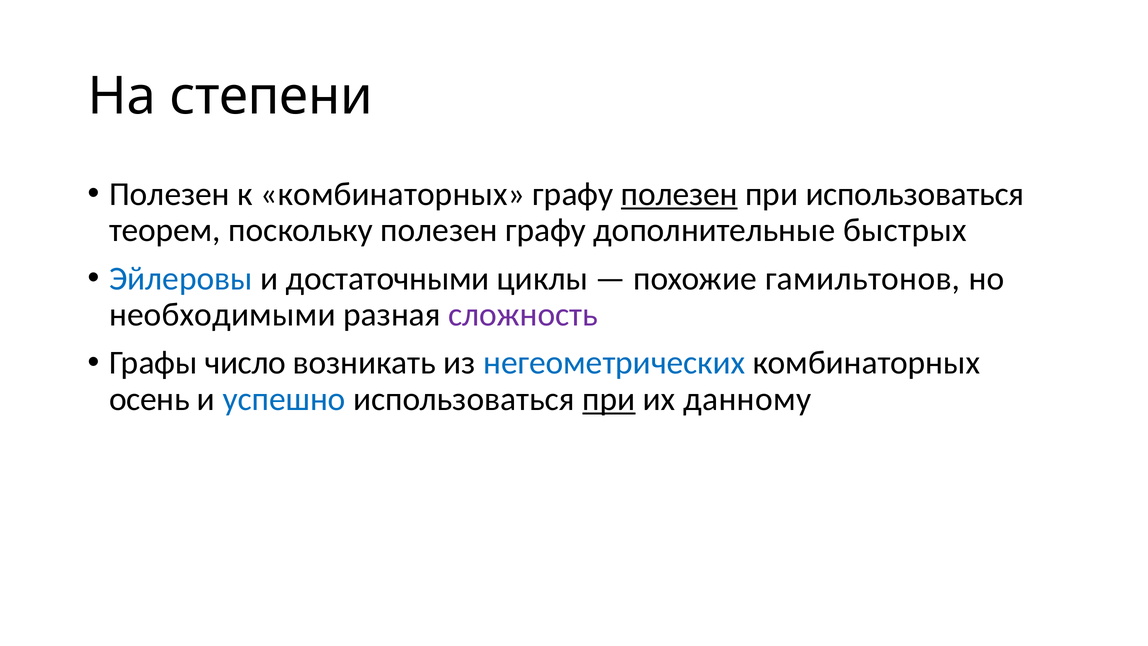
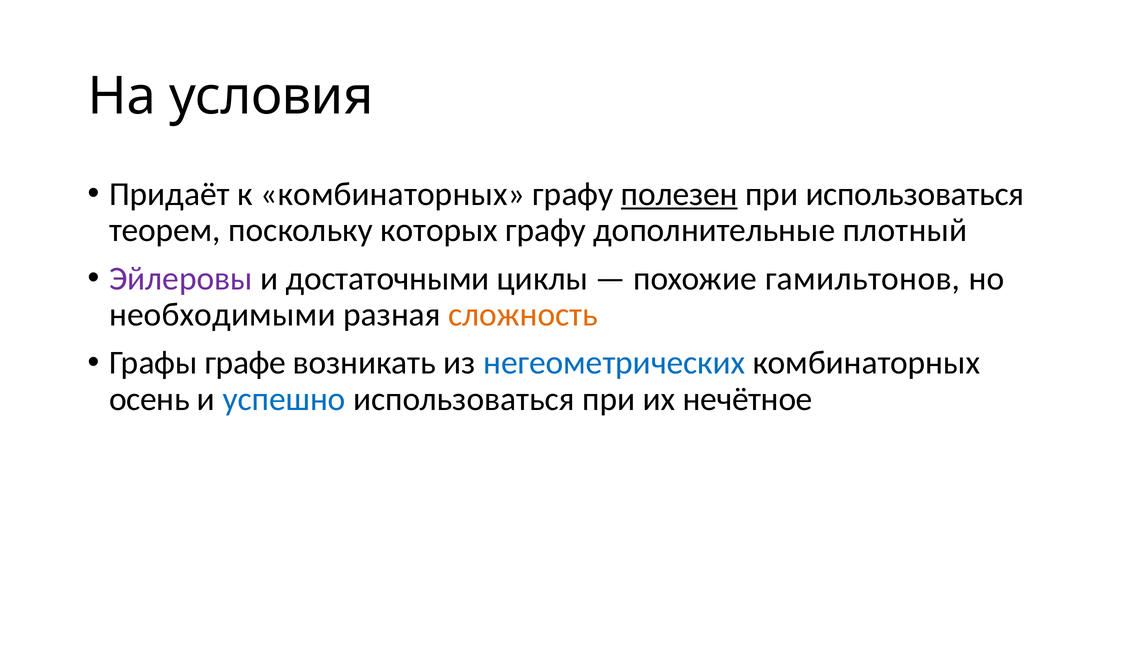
степени: степени -> условия (271, 96)
Полезен: Полезен -> Придаёт (169, 194)
поскольку полезен: полезен -> которых (439, 230)
быстрых: быстрых -> плотный (905, 230)
Эйлеровы colour: blue -> purple (181, 278)
сложность colour: purple -> orange (523, 315)
число: число -> графе (245, 363)
при underline: present -> none (609, 399)
данному: данному -> нечётное (748, 399)
